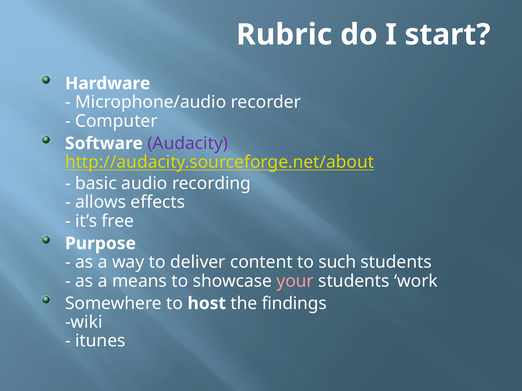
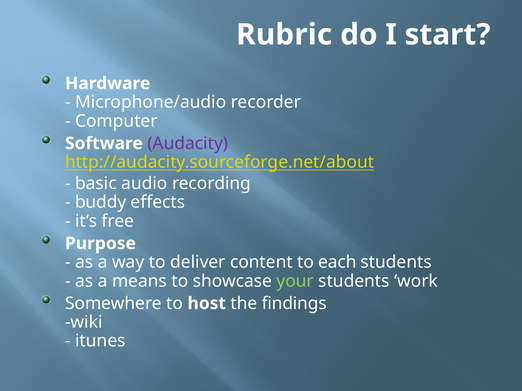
allows: allows -> buddy (101, 203)
such: such -> each (337, 263)
your colour: pink -> light green (295, 281)
